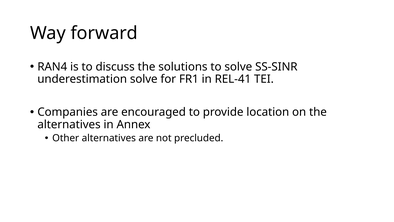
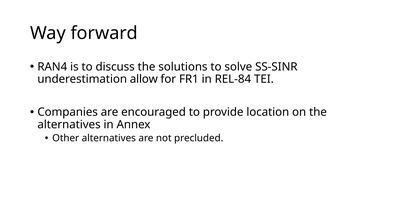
underestimation solve: solve -> allow (144, 79)
REL-41: REL-41 -> REL-84 (233, 79)
